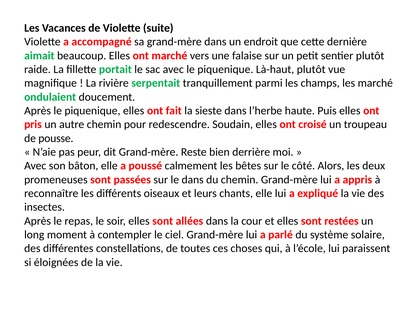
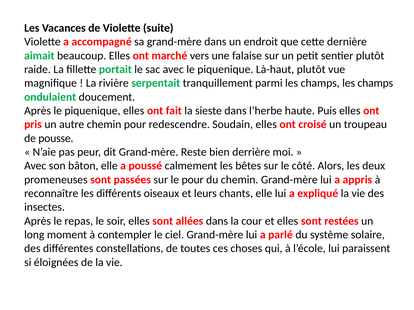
champs les marché: marché -> champs (375, 83)
le dans: dans -> pour (193, 180)
